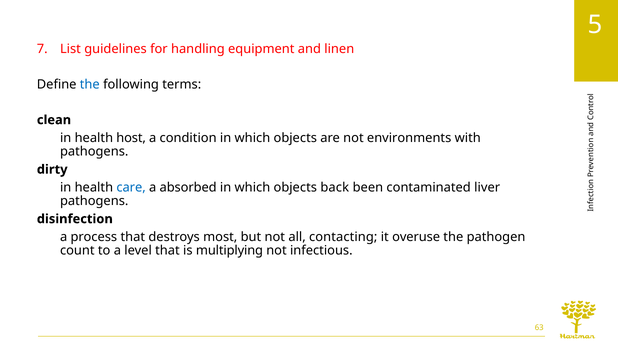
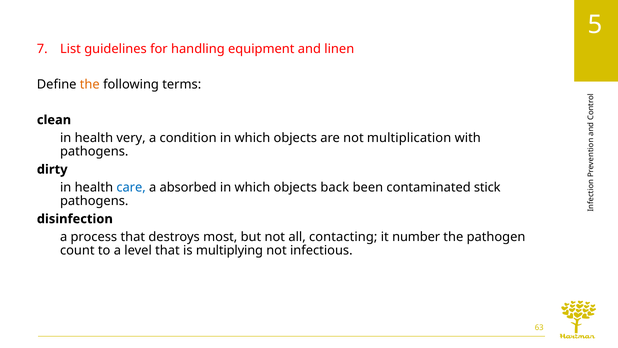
the colour: blue -> orange (90, 84)
host: host -> very (131, 138)
environments: environments -> multiplication (409, 138)
liver: liver -> stick (487, 187)
overuse: overuse -> number (416, 237)
